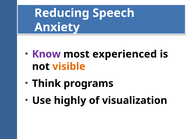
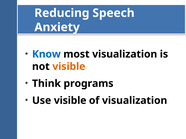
Know colour: purple -> blue (46, 54)
most experienced: experienced -> visualization (125, 54)
Use highly: highly -> visible (70, 101)
